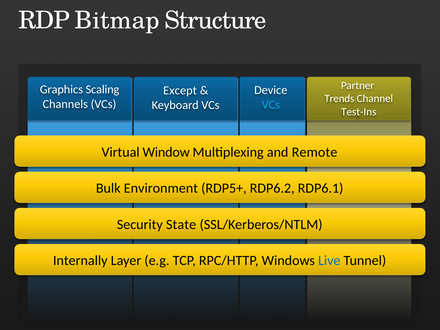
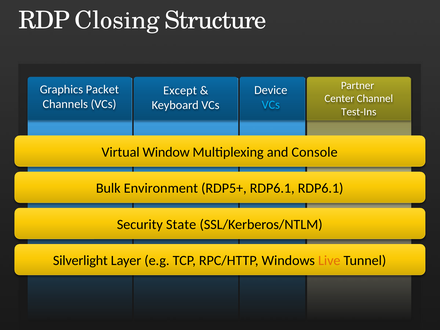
Bitmap: Bitmap -> Closing (117, 20)
Scaling: Scaling -> Packet (102, 90)
Trends: Trends -> Center (339, 99)
Remote: Remote -> Console (315, 152)
RDP5+ RDP6.2: RDP6.2 -> RDP6.1 (272, 188)
Internally: Internally -> Silverlight (80, 261)
Live colour: blue -> orange (329, 261)
